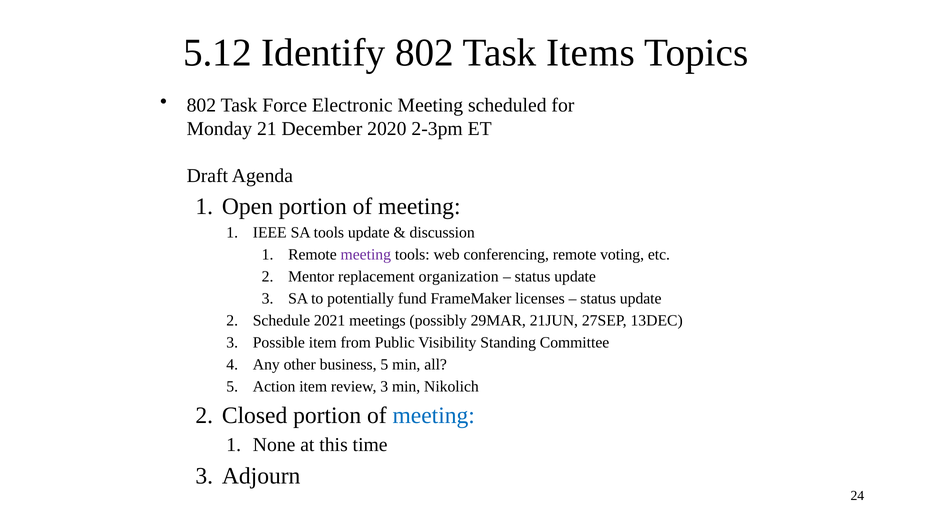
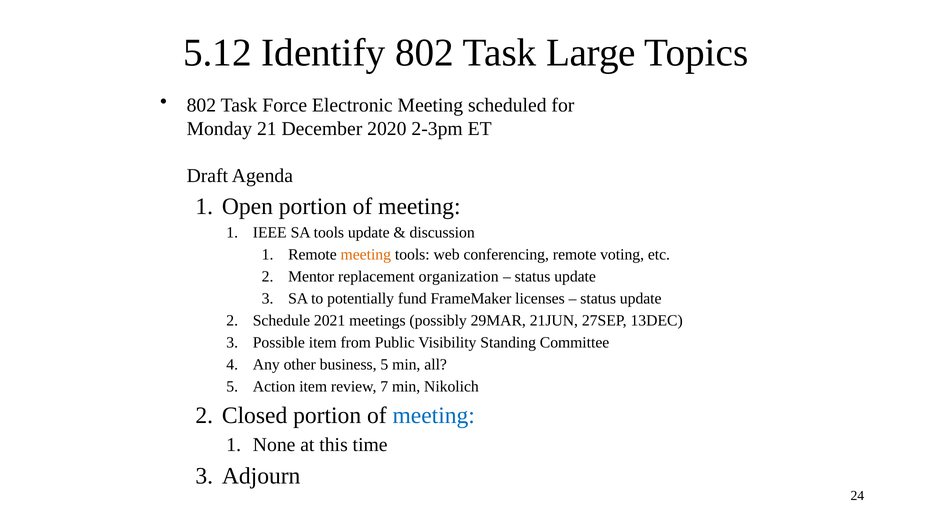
Items: Items -> Large (591, 53)
meeting colour: purple -> orange (366, 255)
review 3: 3 -> 7 (384, 387)
